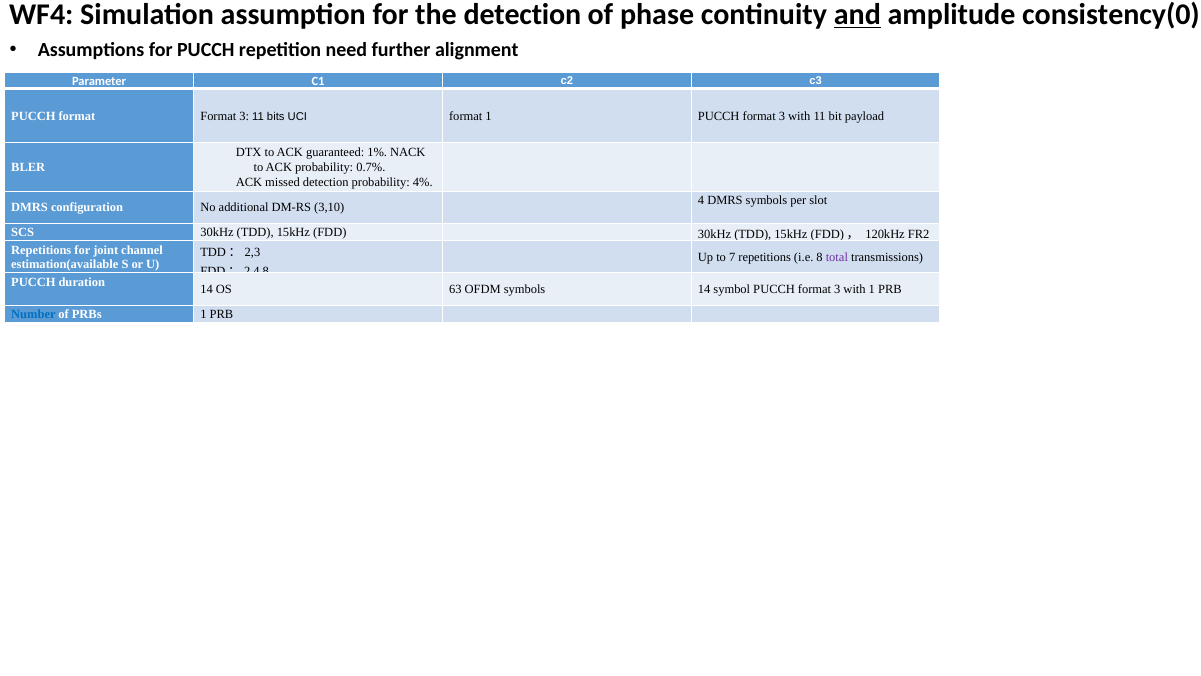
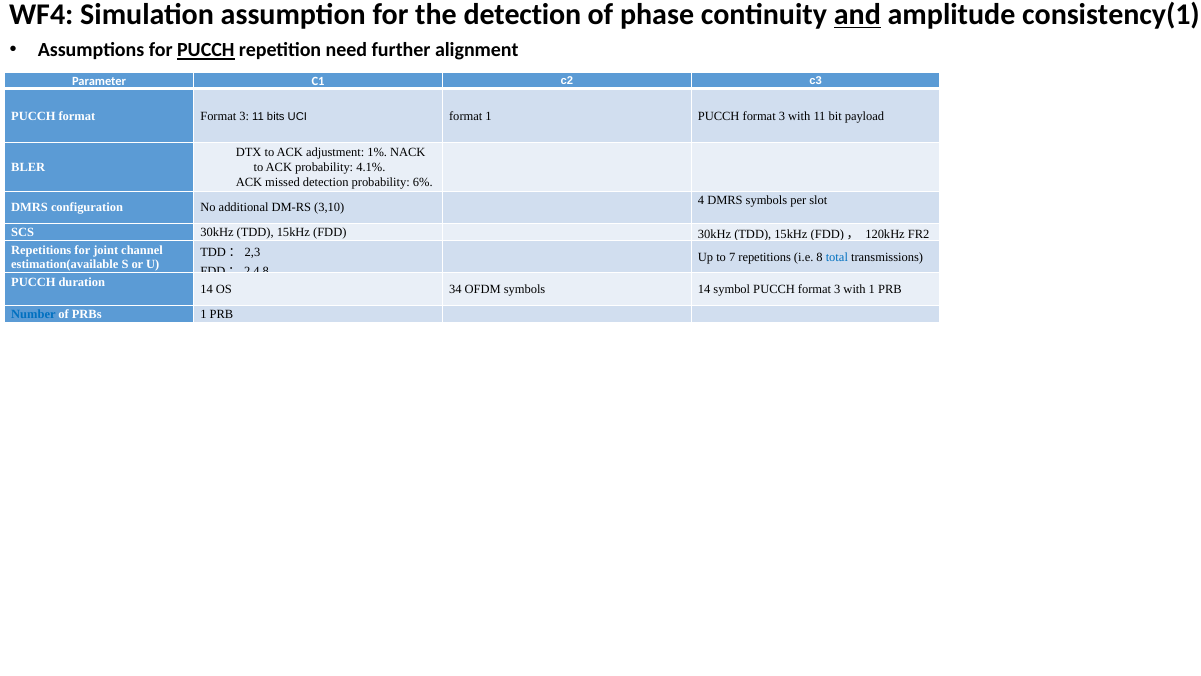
consistency(0: consistency(0 -> consistency(1 (1111, 15)
PUCCH underline: none -> present (206, 50)
guaranteed: guaranteed -> adjustment (335, 153)
0.7%: 0.7% -> 4.1% (371, 168)
4%: 4% -> 6% (423, 182)
total colour: purple -> blue (837, 257)
63: 63 -> 34 (455, 289)
